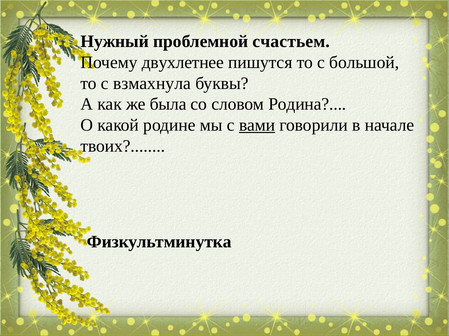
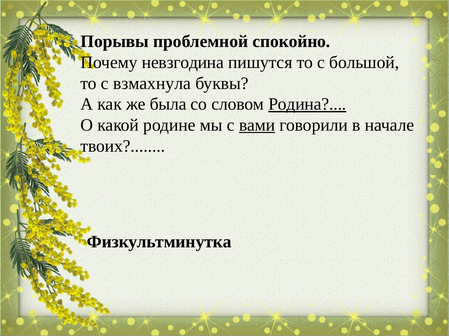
Нужный: Нужный -> Порывы (115, 42)
счастьем: счастьем -> спокойно (291, 42)
двухлетнее: двухлетнее -> невзгодина (183, 62)
Родина underline: none -> present (307, 104)
